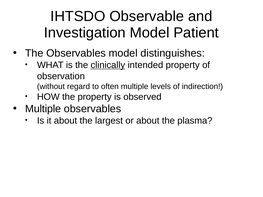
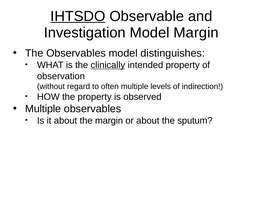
IHTSDO underline: none -> present (78, 16)
Model Patient: Patient -> Margin (196, 33)
the largest: largest -> margin (109, 121)
plasma: plasma -> sputum (195, 121)
